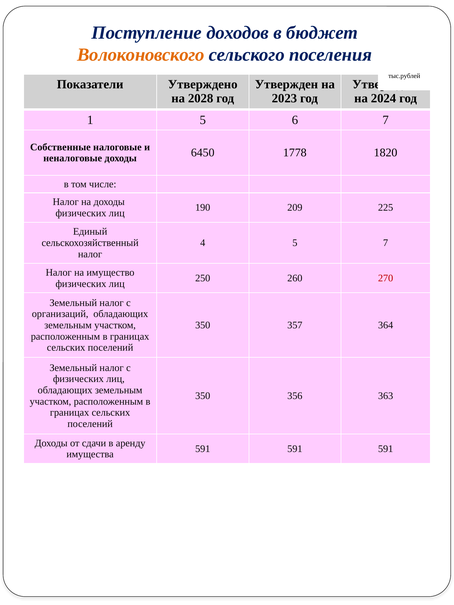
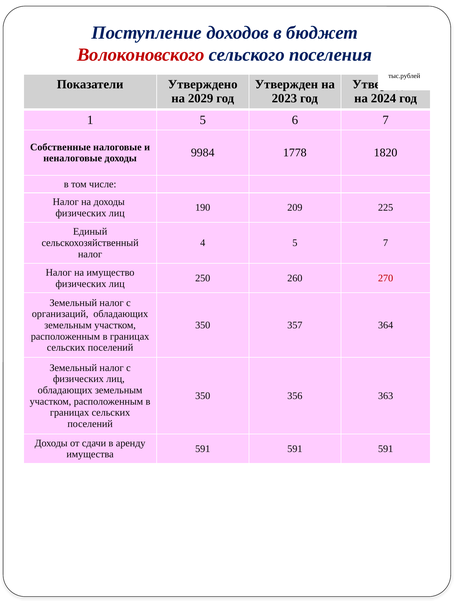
Волоконовского colour: orange -> red (141, 55)
2028: 2028 -> 2029 (201, 98)
6450: 6450 -> 9984 (203, 153)
